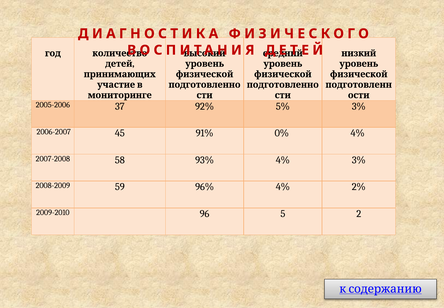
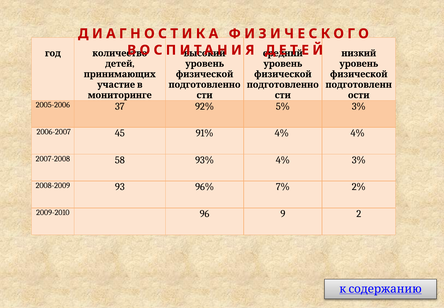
91% 0%: 0% -> 4% (282, 133)
59: 59 -> 93 (120, 187)
96% 4%: 4% -> 7% (283, 187)
5: 5 -> 9 (283, 213)
